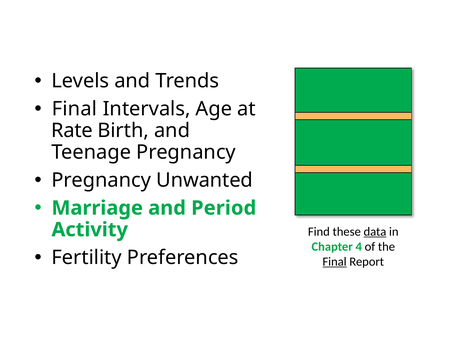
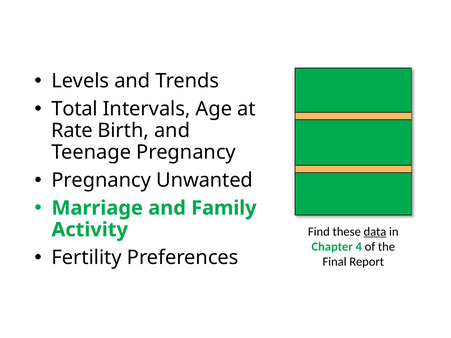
Final: Final -> Total (75, 109)
Period: Period -> Family (224, 208)
Final underline: present -> none (335, 262)
